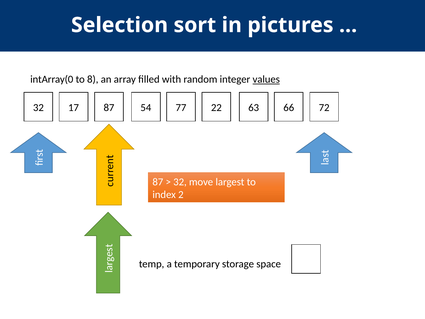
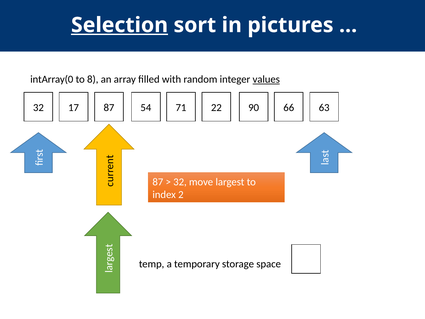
Selection underline: none -> present (120, 25)
77: 77 -> 71 (181, 107)
63: 63 -> 90 (254, 107)
72: 72 -> 63 (324, 107)
